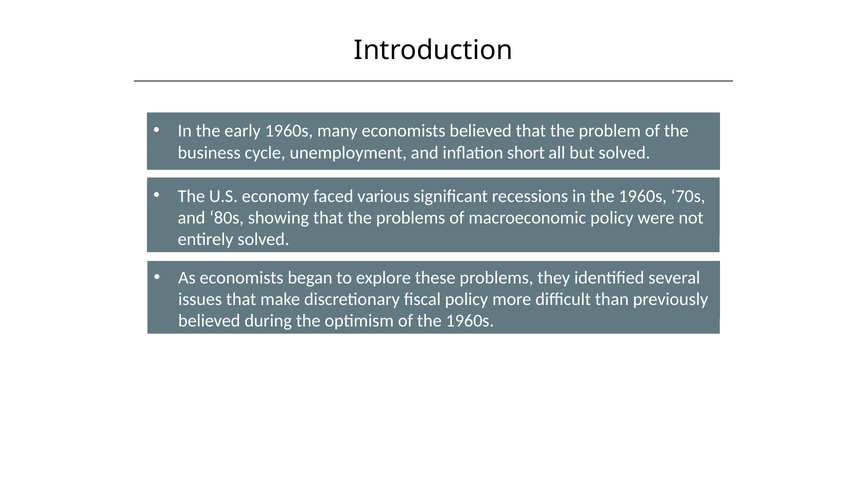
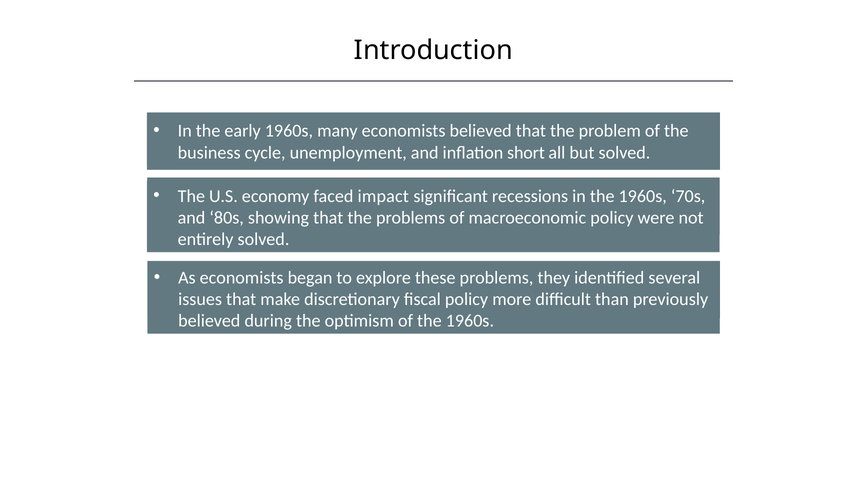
various: various -> impact (383, 196)
